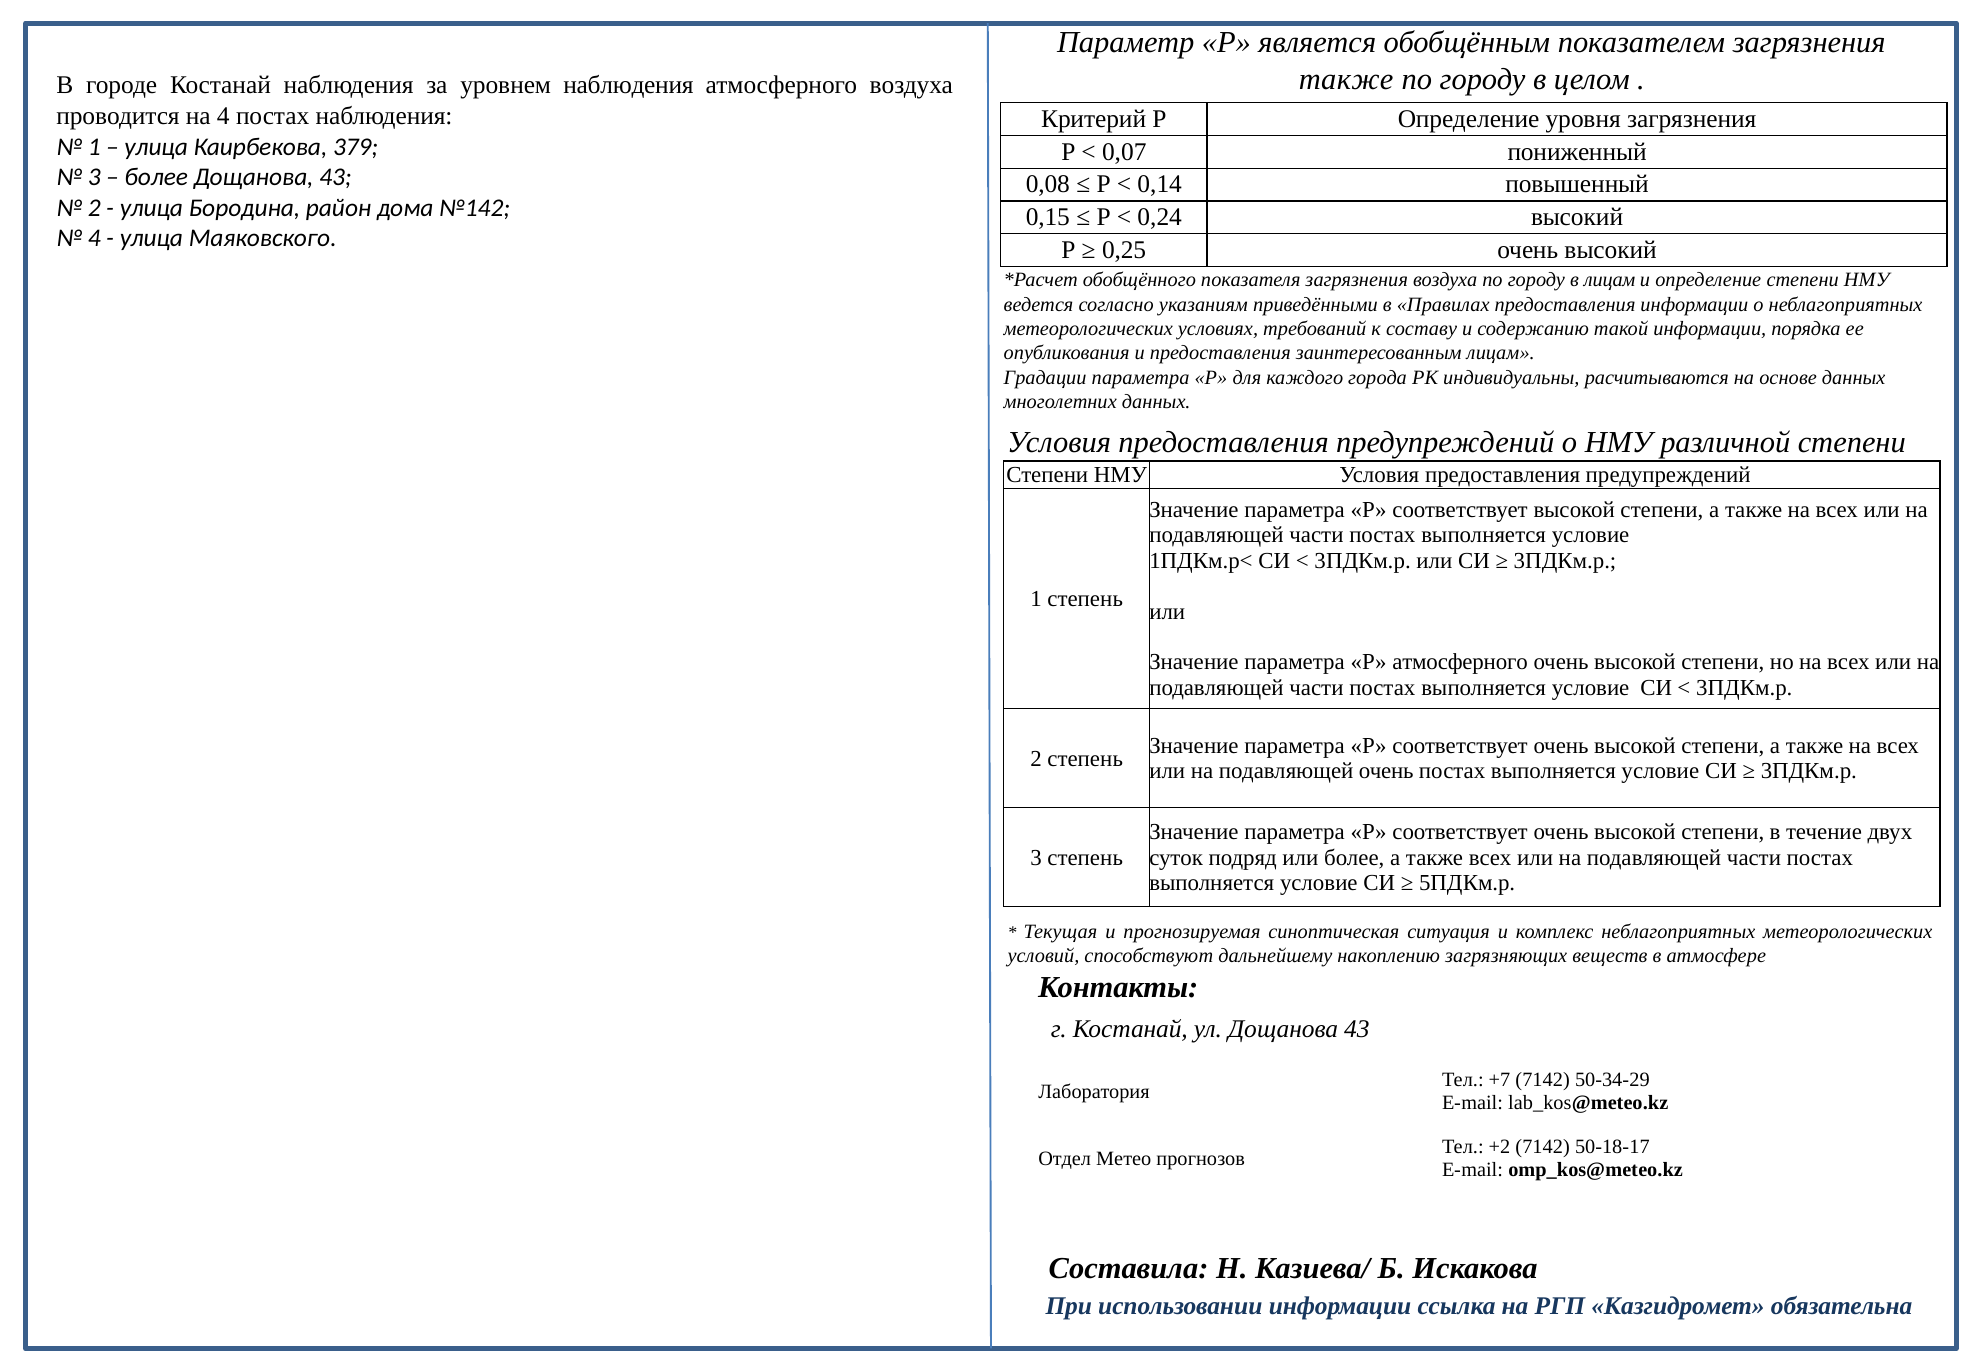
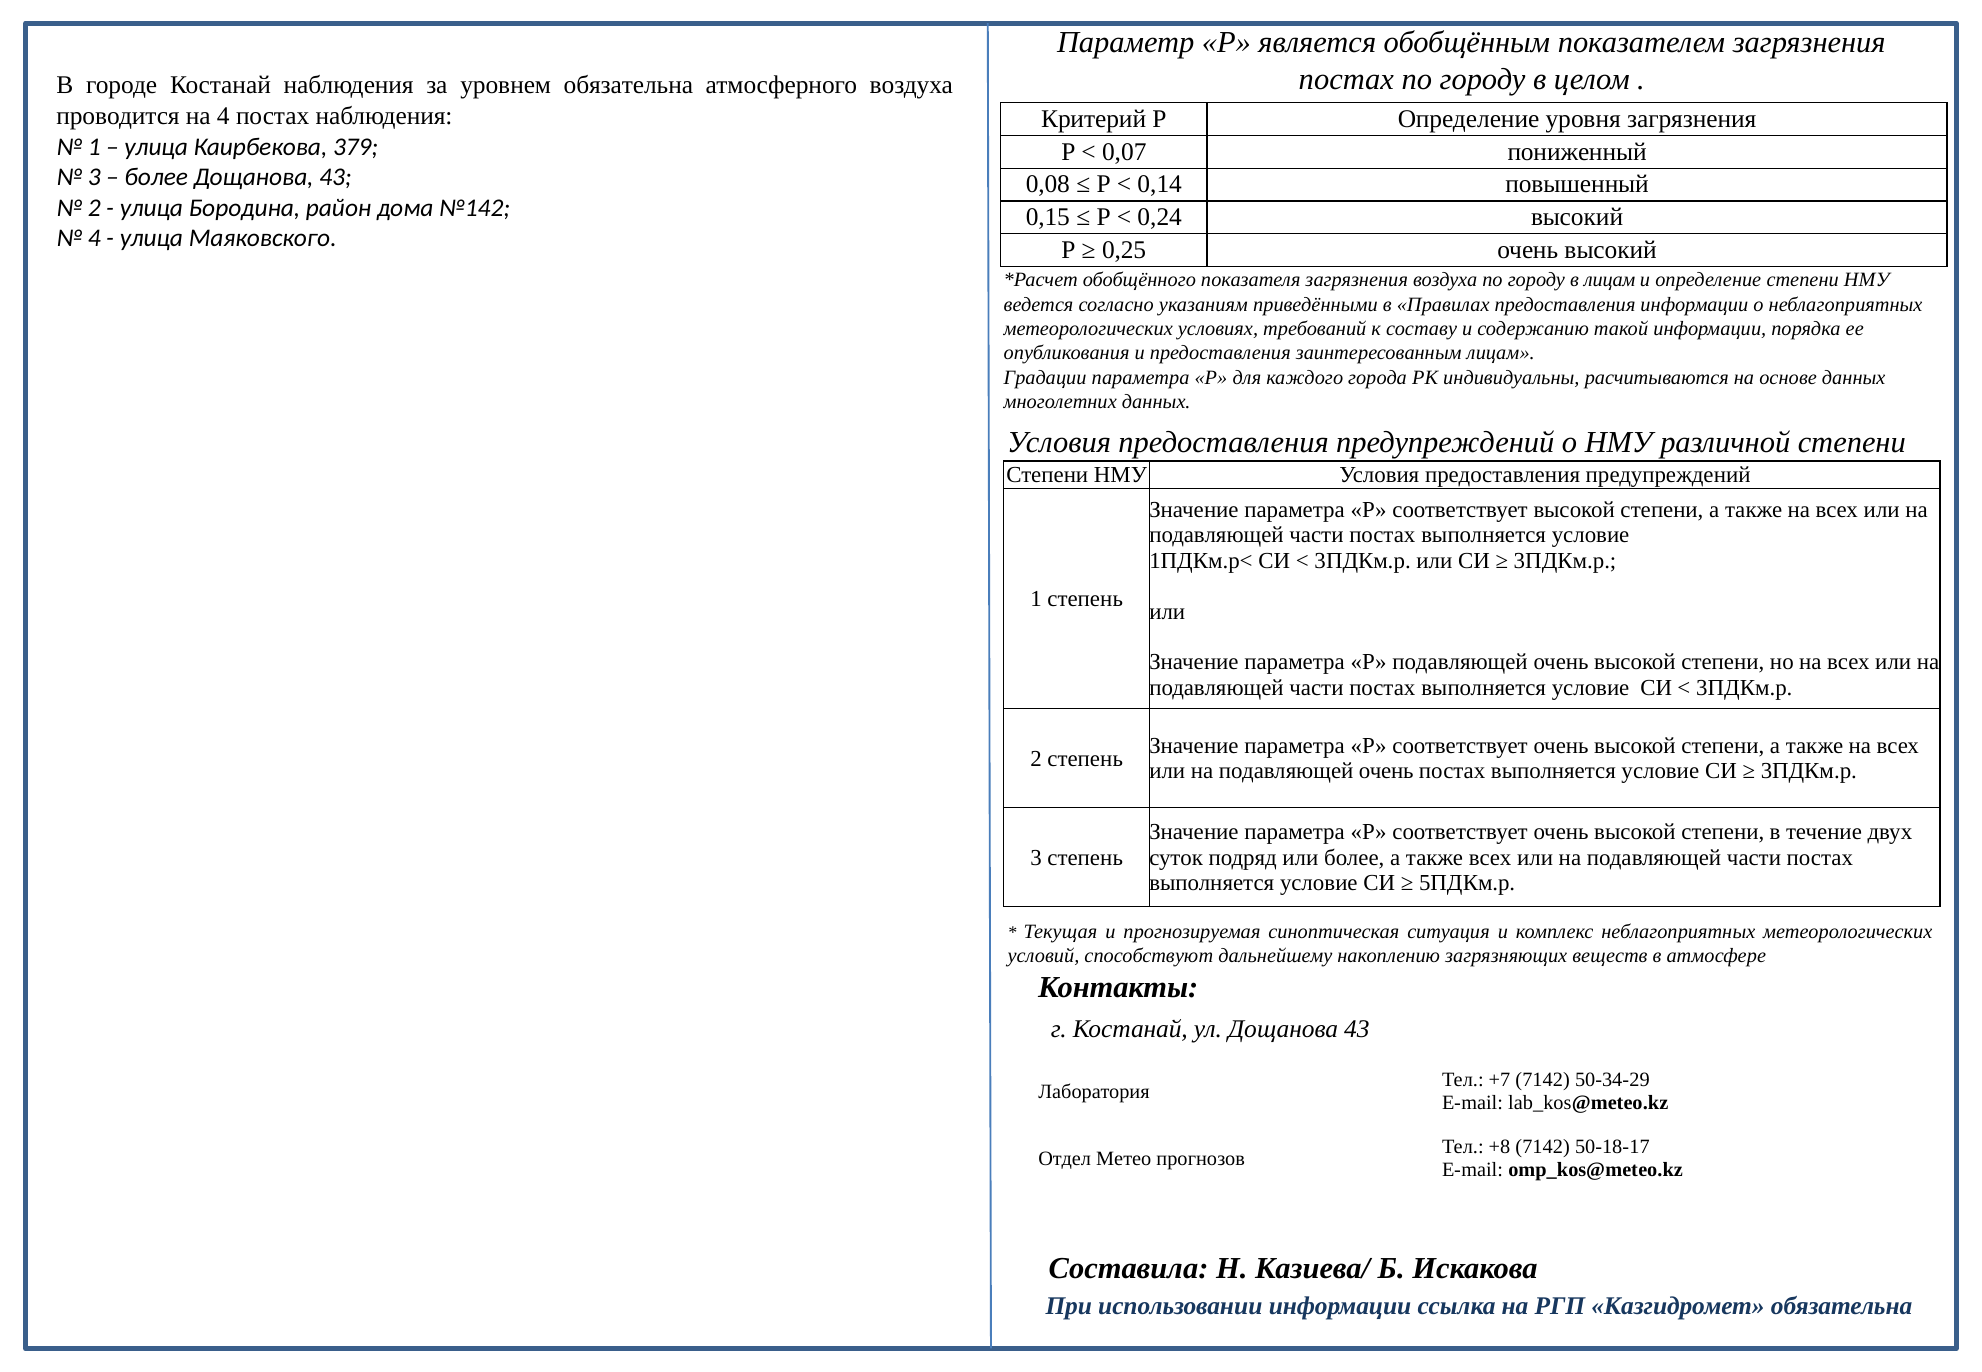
также: также -> постах (1346, 79)
уровнем наблюдения: наблюдения -> обязательна (628, 86)
Р атмосферного: атмосферного -> подавляющей (1460, 662)
+2: +2 -> +8 (1499, 1147)
